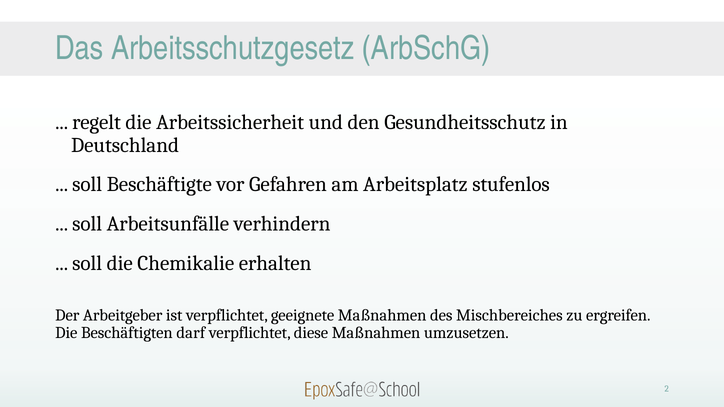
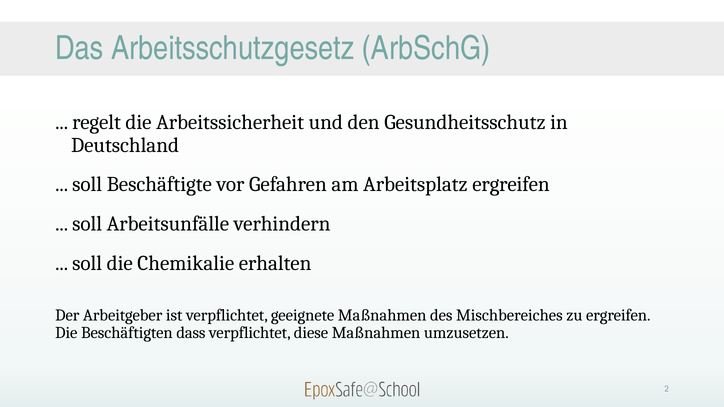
Arbeitsplatz stufenlos: stufenlos -> ergreifen (511, 184)
darf: darf -> dass (191, 333)
